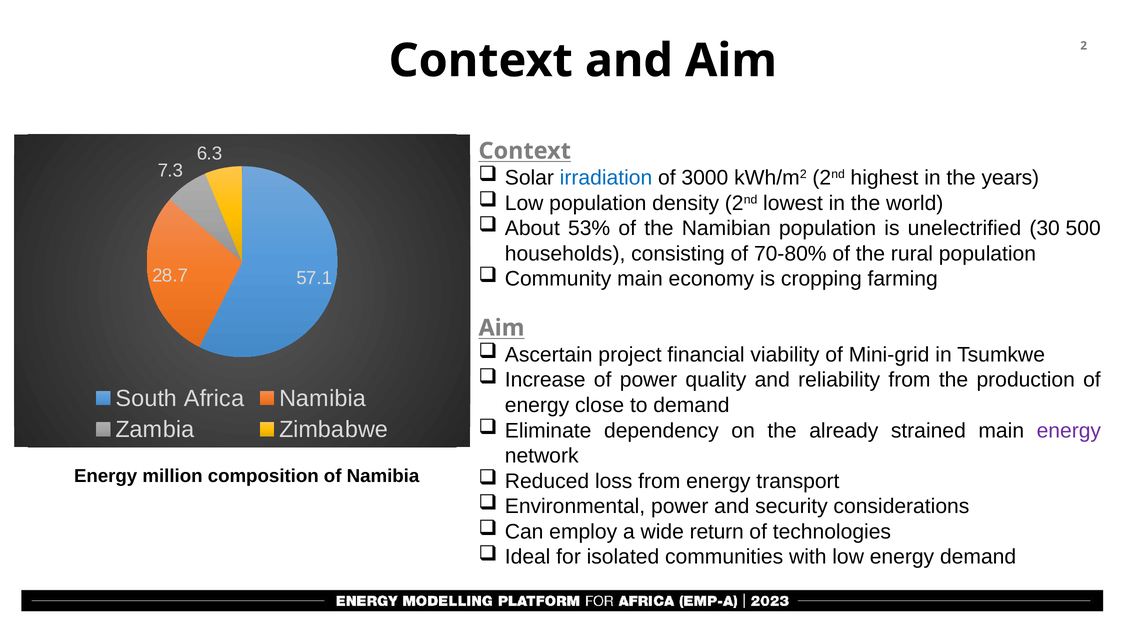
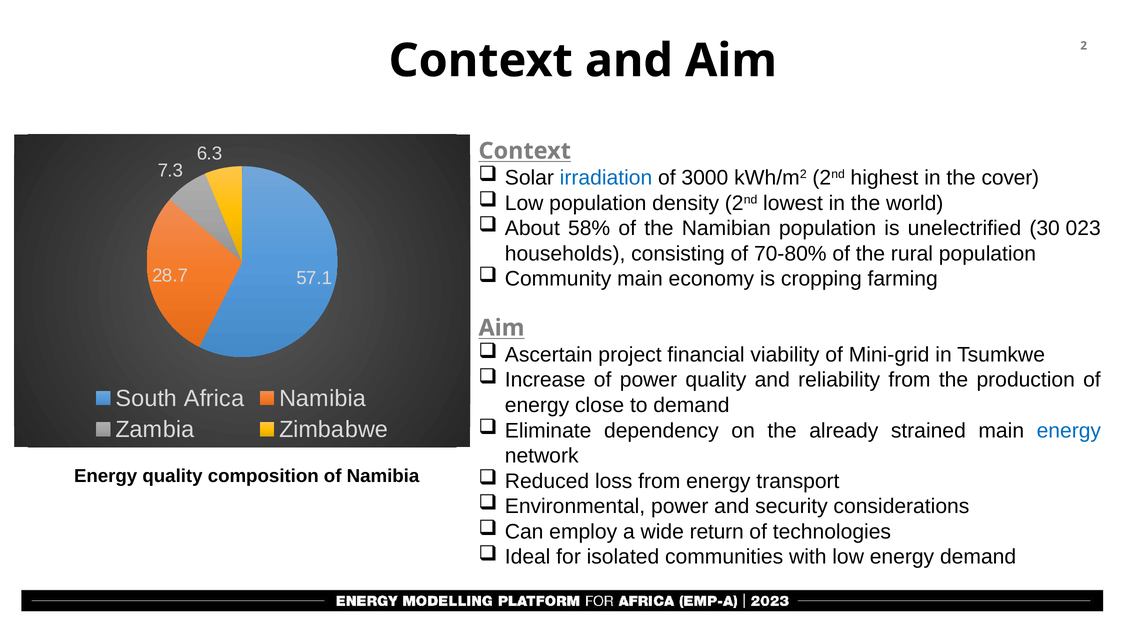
years: years -> cover (1010, 178)
53%: 53% -> 58% (589, 228)
500: 500 -> 023 (1083, 228)
energy colour: purple -> blue (1069, 431)
Energy million: million -> quality (173, 476)
